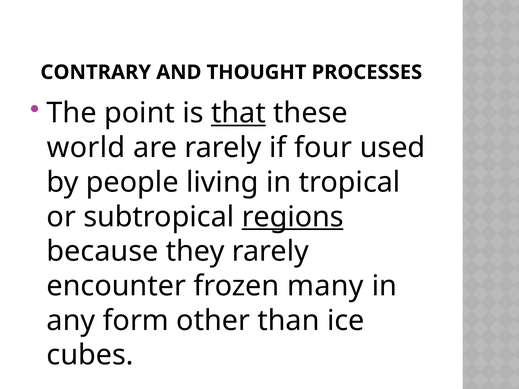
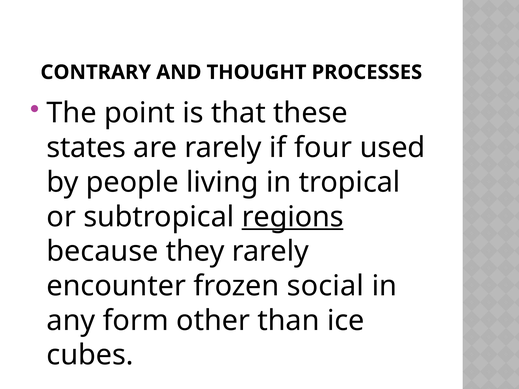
that underline: present -> none (238, 113)
world: world -> states (86, 148)
many: many -> social (325, 286)
